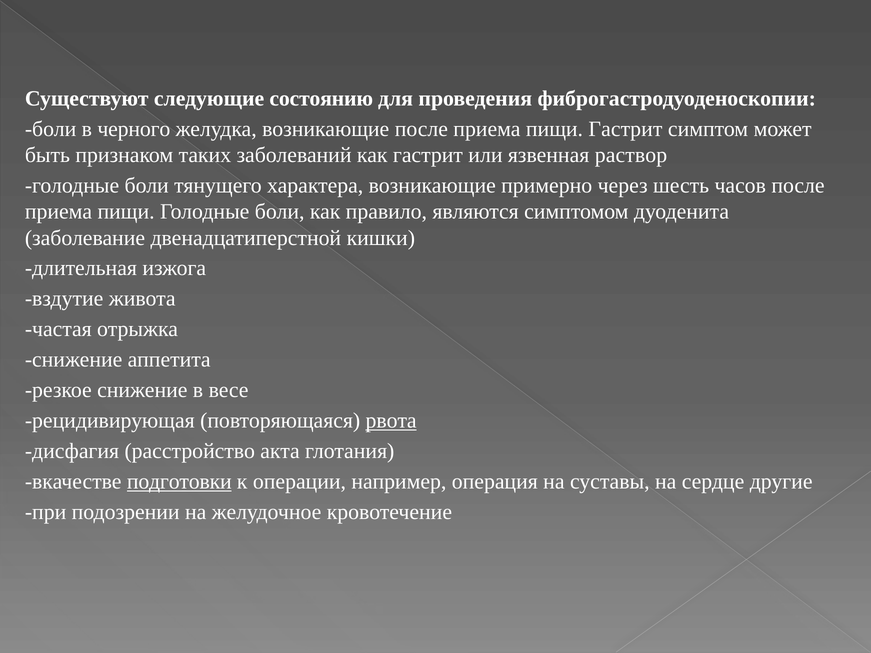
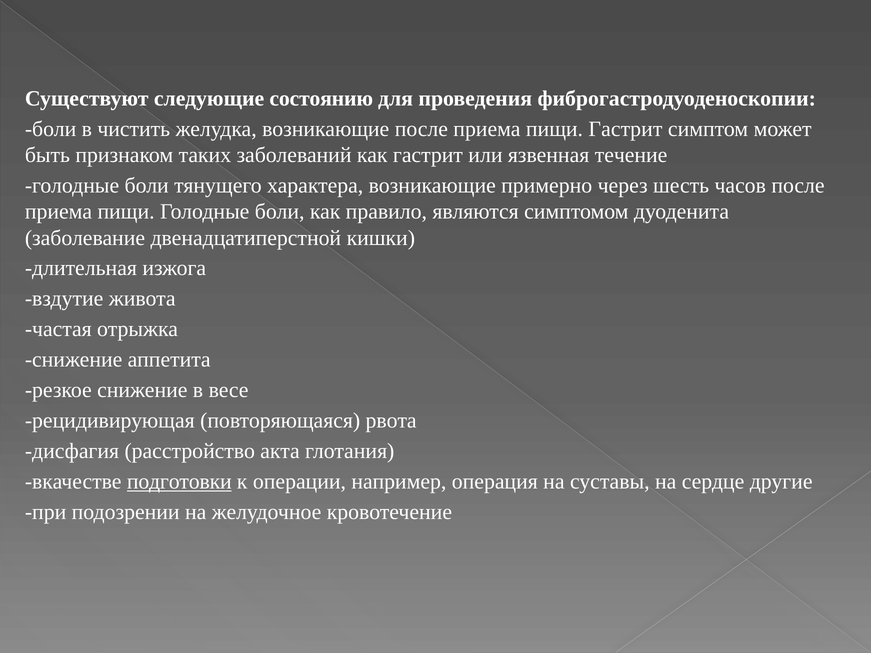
черного: черного -> чистить (134, 129)
раствор: раствор -> течение (631, 155)
рвота underline: present -> none (391, 421)
